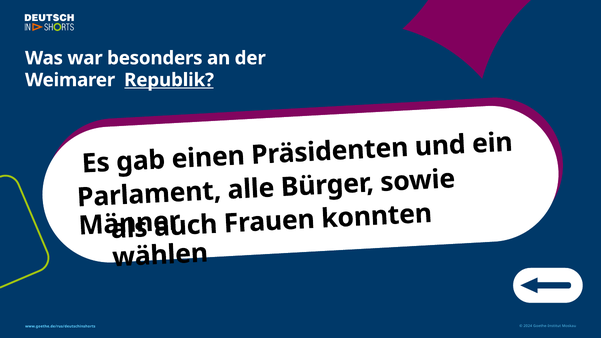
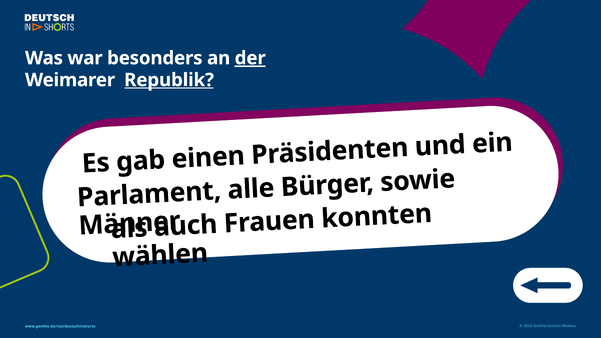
der underline: none -> present (250, 58)
